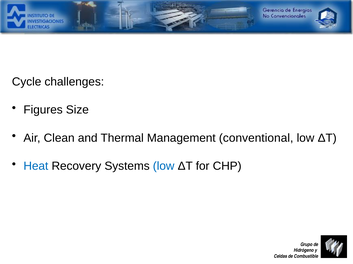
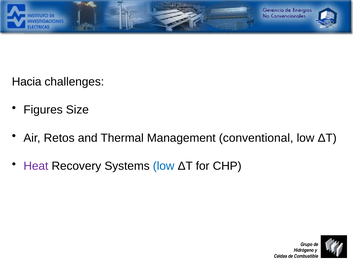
Cycle: Cycle -> Hacia (27, 82)
Clean: Clean -> Retos (59, 138)
Heat colour: blue -> purple (36, 167)
